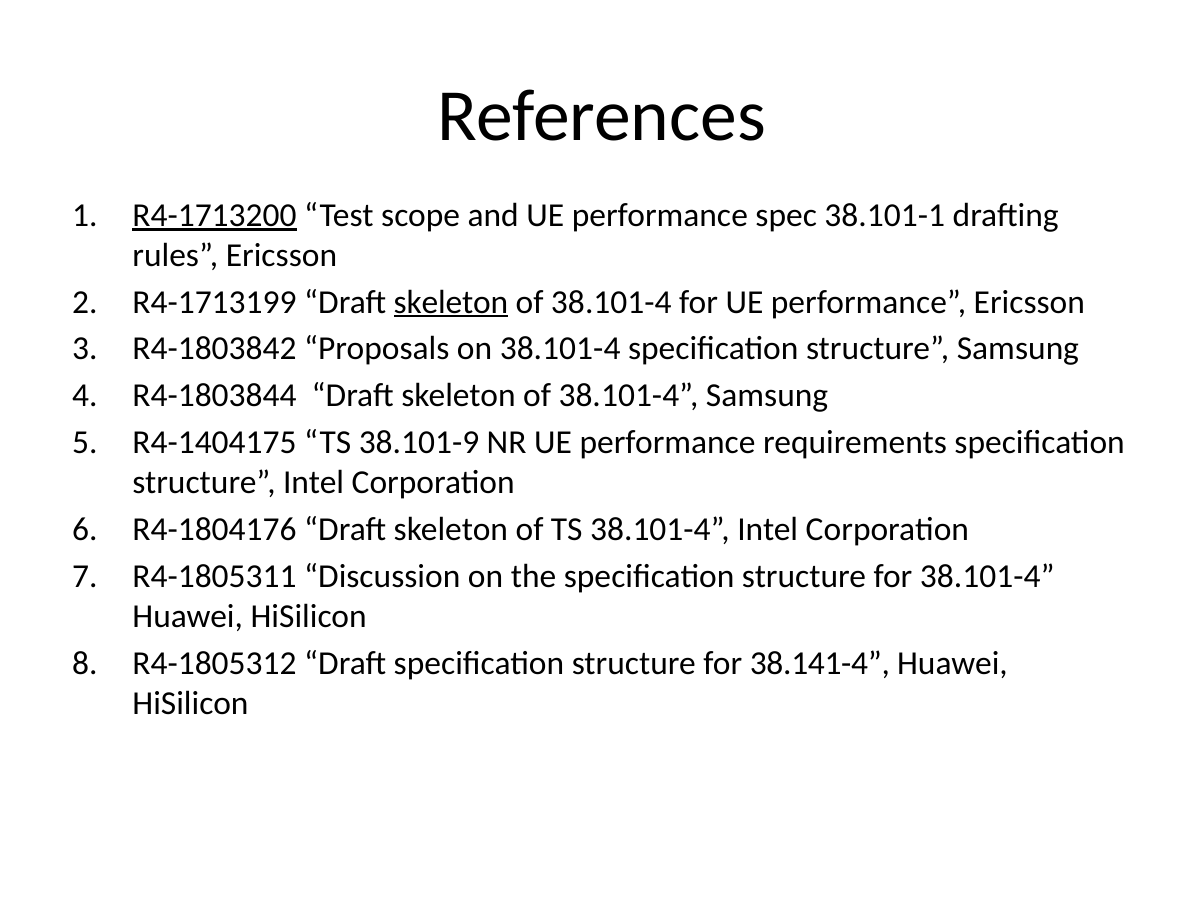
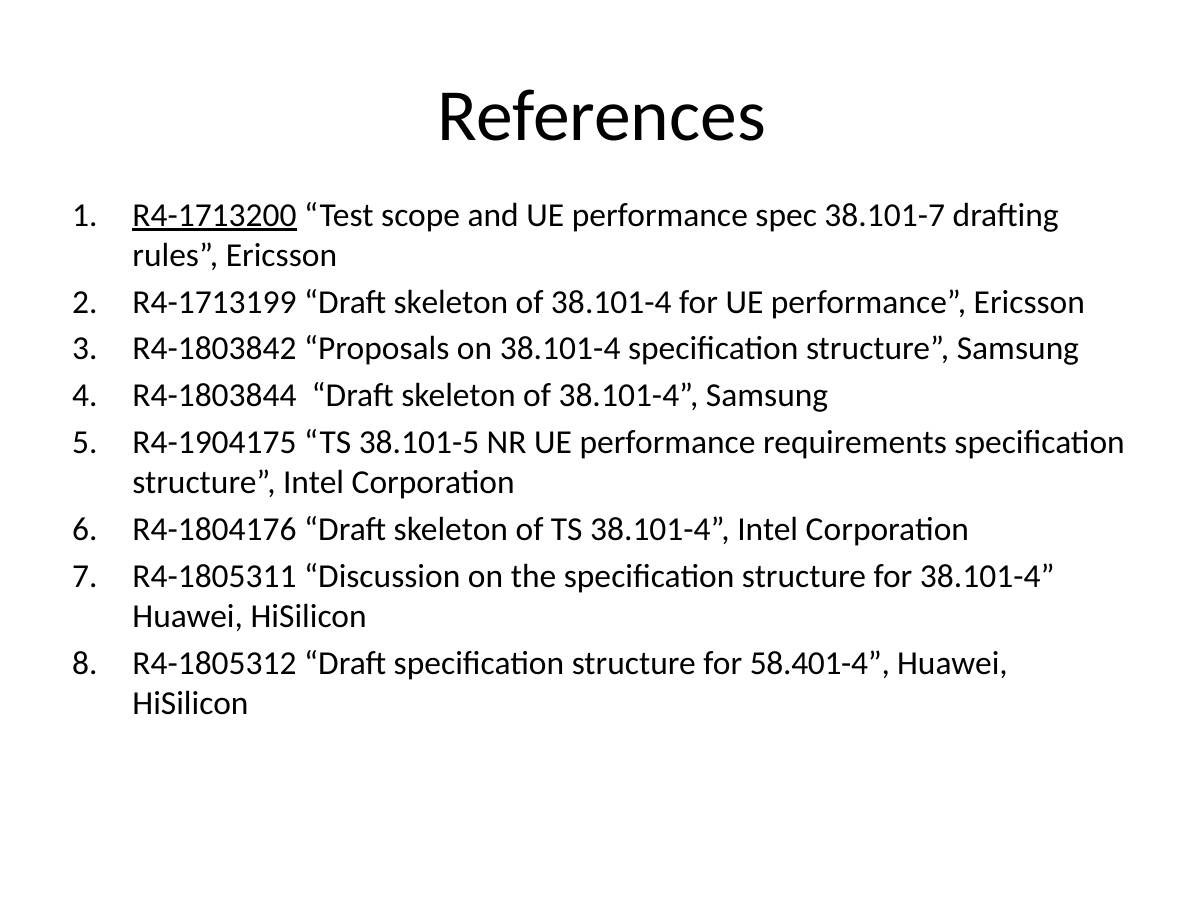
38.101-1: 38.101-1 -> 38.101-7 (885, 215)
skeleton underline: present -> none (451, 302)
R4-1404175: R4-1404175 -> R4-1904175 (214, 443)
38.101-9: 38.101-9 -> 38.101-5 (419, 443)
38.141-4: 38.141-4 -> 58.401-4 (820, 663)
